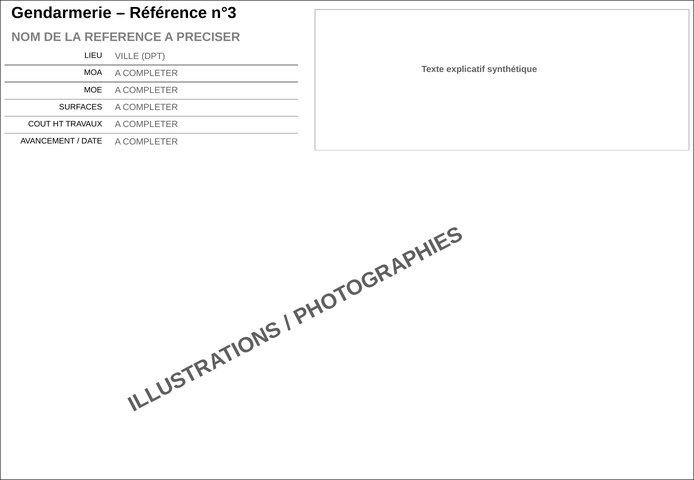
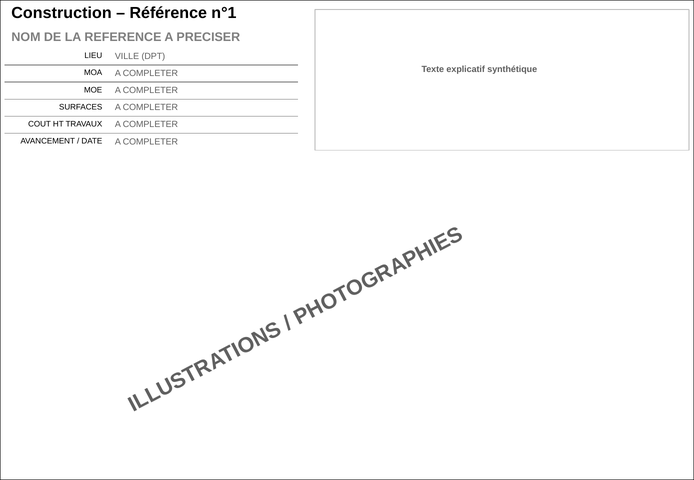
Gendarmerie: Gendarmerie -> Construction (62, 13)
n°3: n°3 -> n°1 (224, 13)
